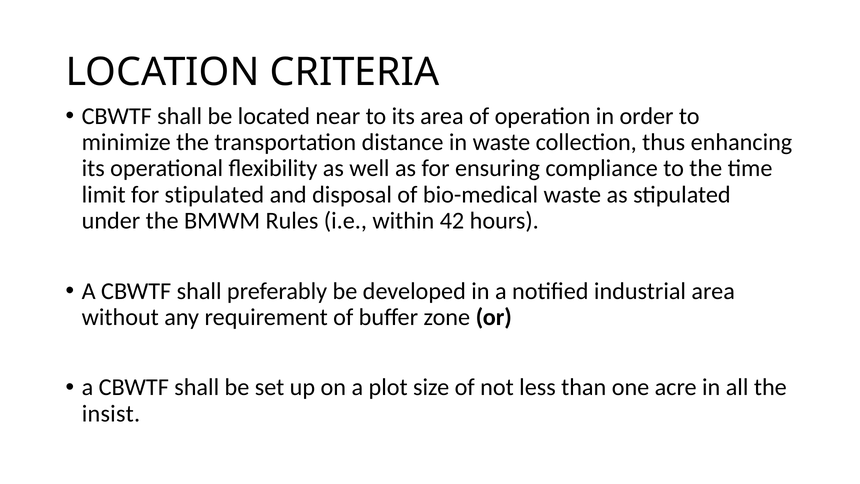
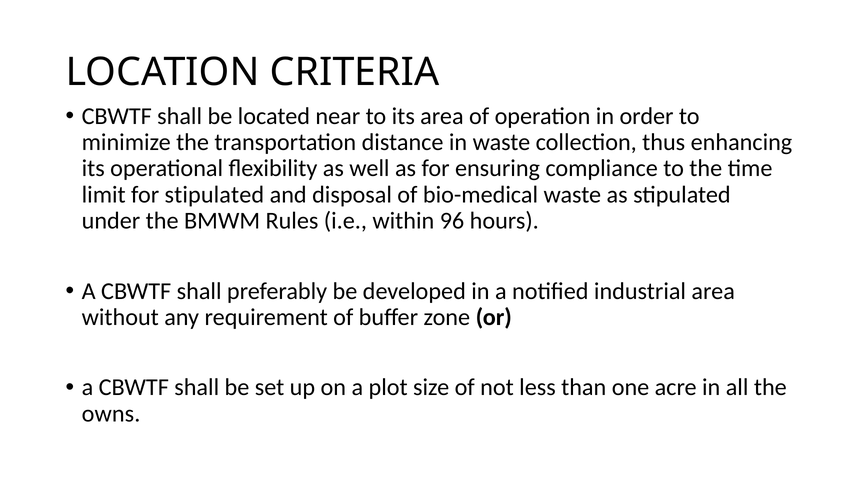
42: 42 -> 96 (452, 221)
insist: insist -> owns (111, 413)
